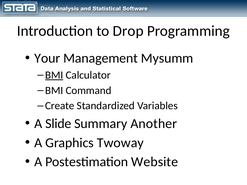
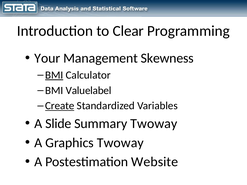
Drop: Drop -> Clear (128, 31)
Mysumm: Mysumm -> Skewness (167, 58)
Command: Command -> Valuelabel (89, 91)
Create underline: none -> present (60, 106)
Summary Another: Another -> Twoway (154, 124)
